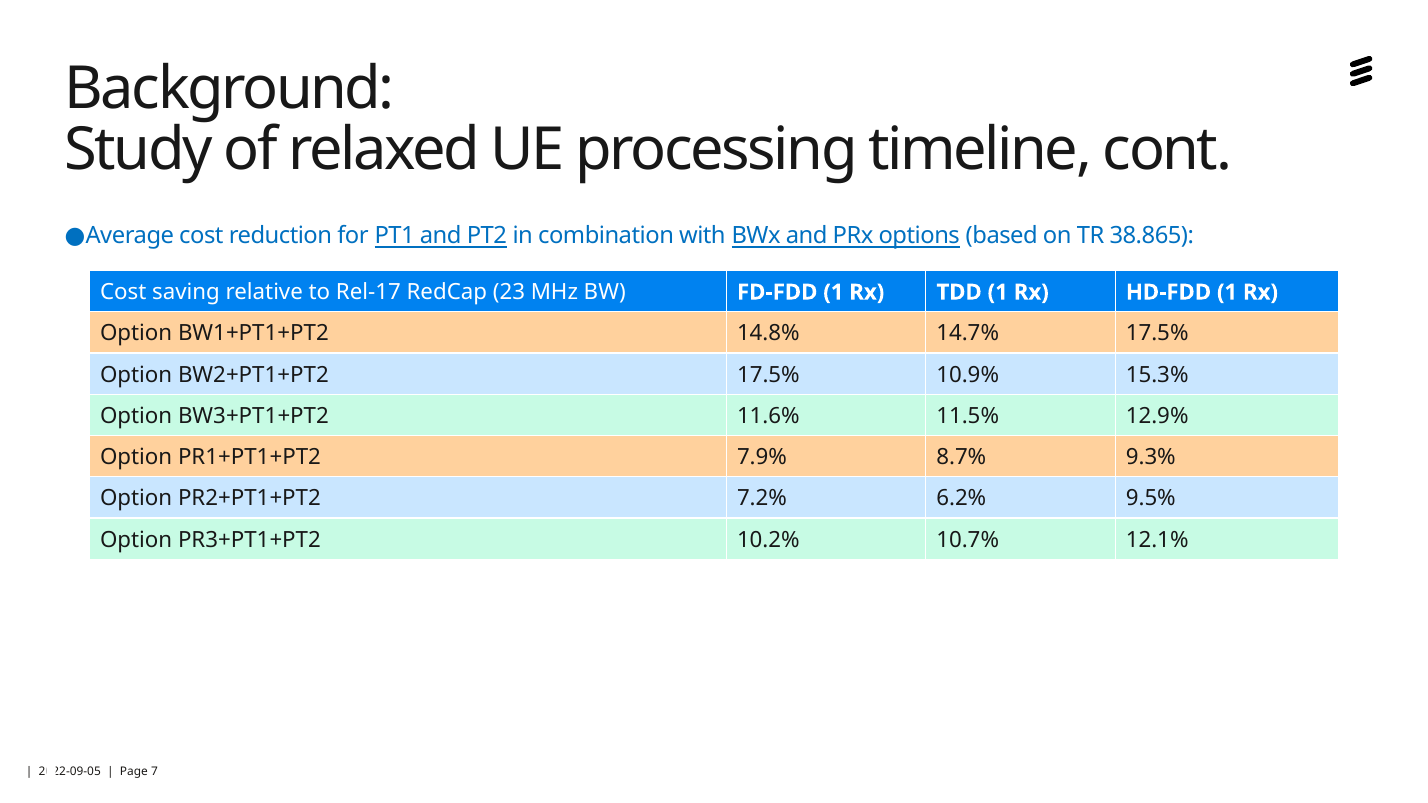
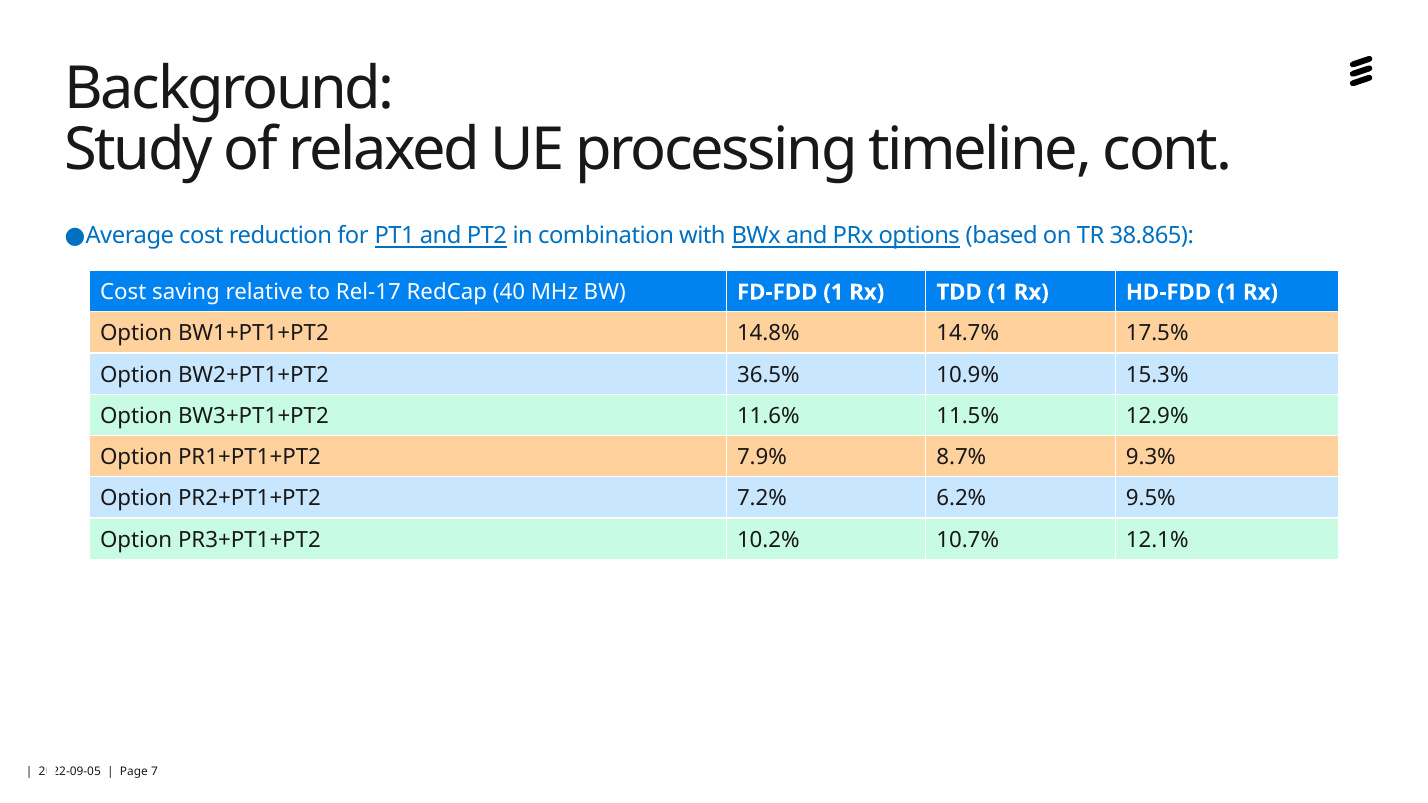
23: 23 -> 40 (509, 292)
BW2+PT1+PT2 17.5%: 17.5% -> 36.5% (768, 375)
